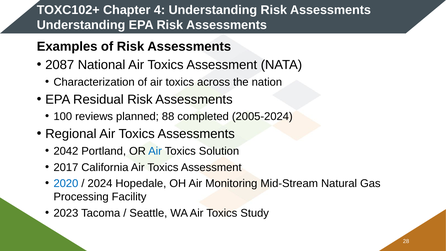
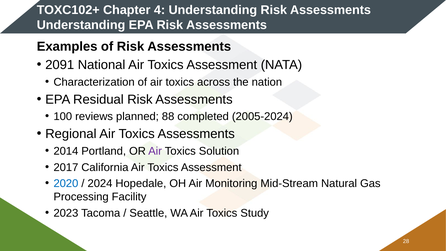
2087: 2087 -> 2091 (60, 65)
2042: 2042 -> 2014 (66, 151)
Air colour: blue -> purple (155, 151)
